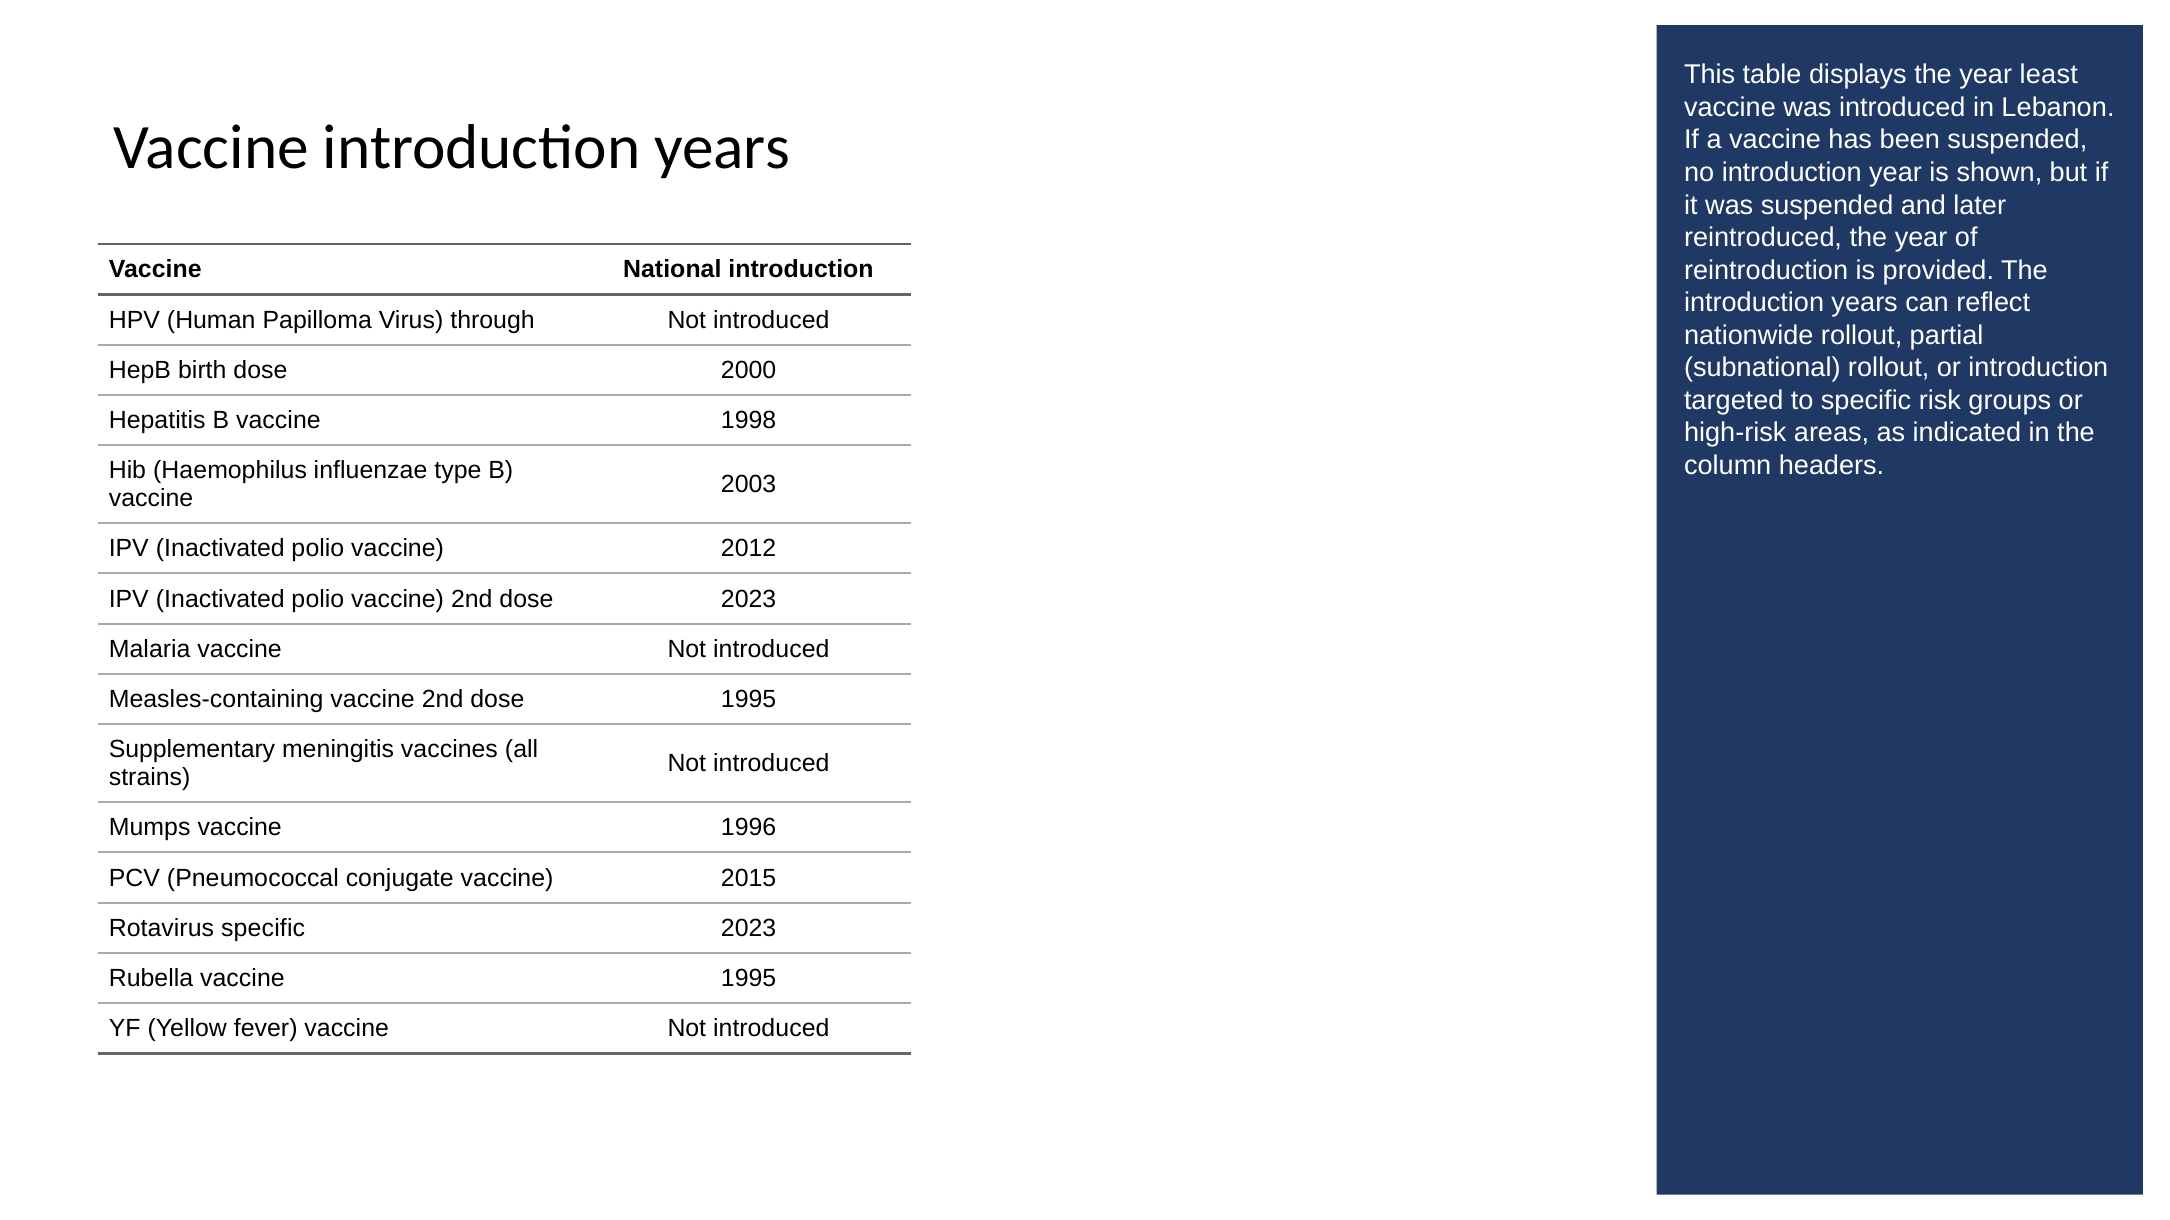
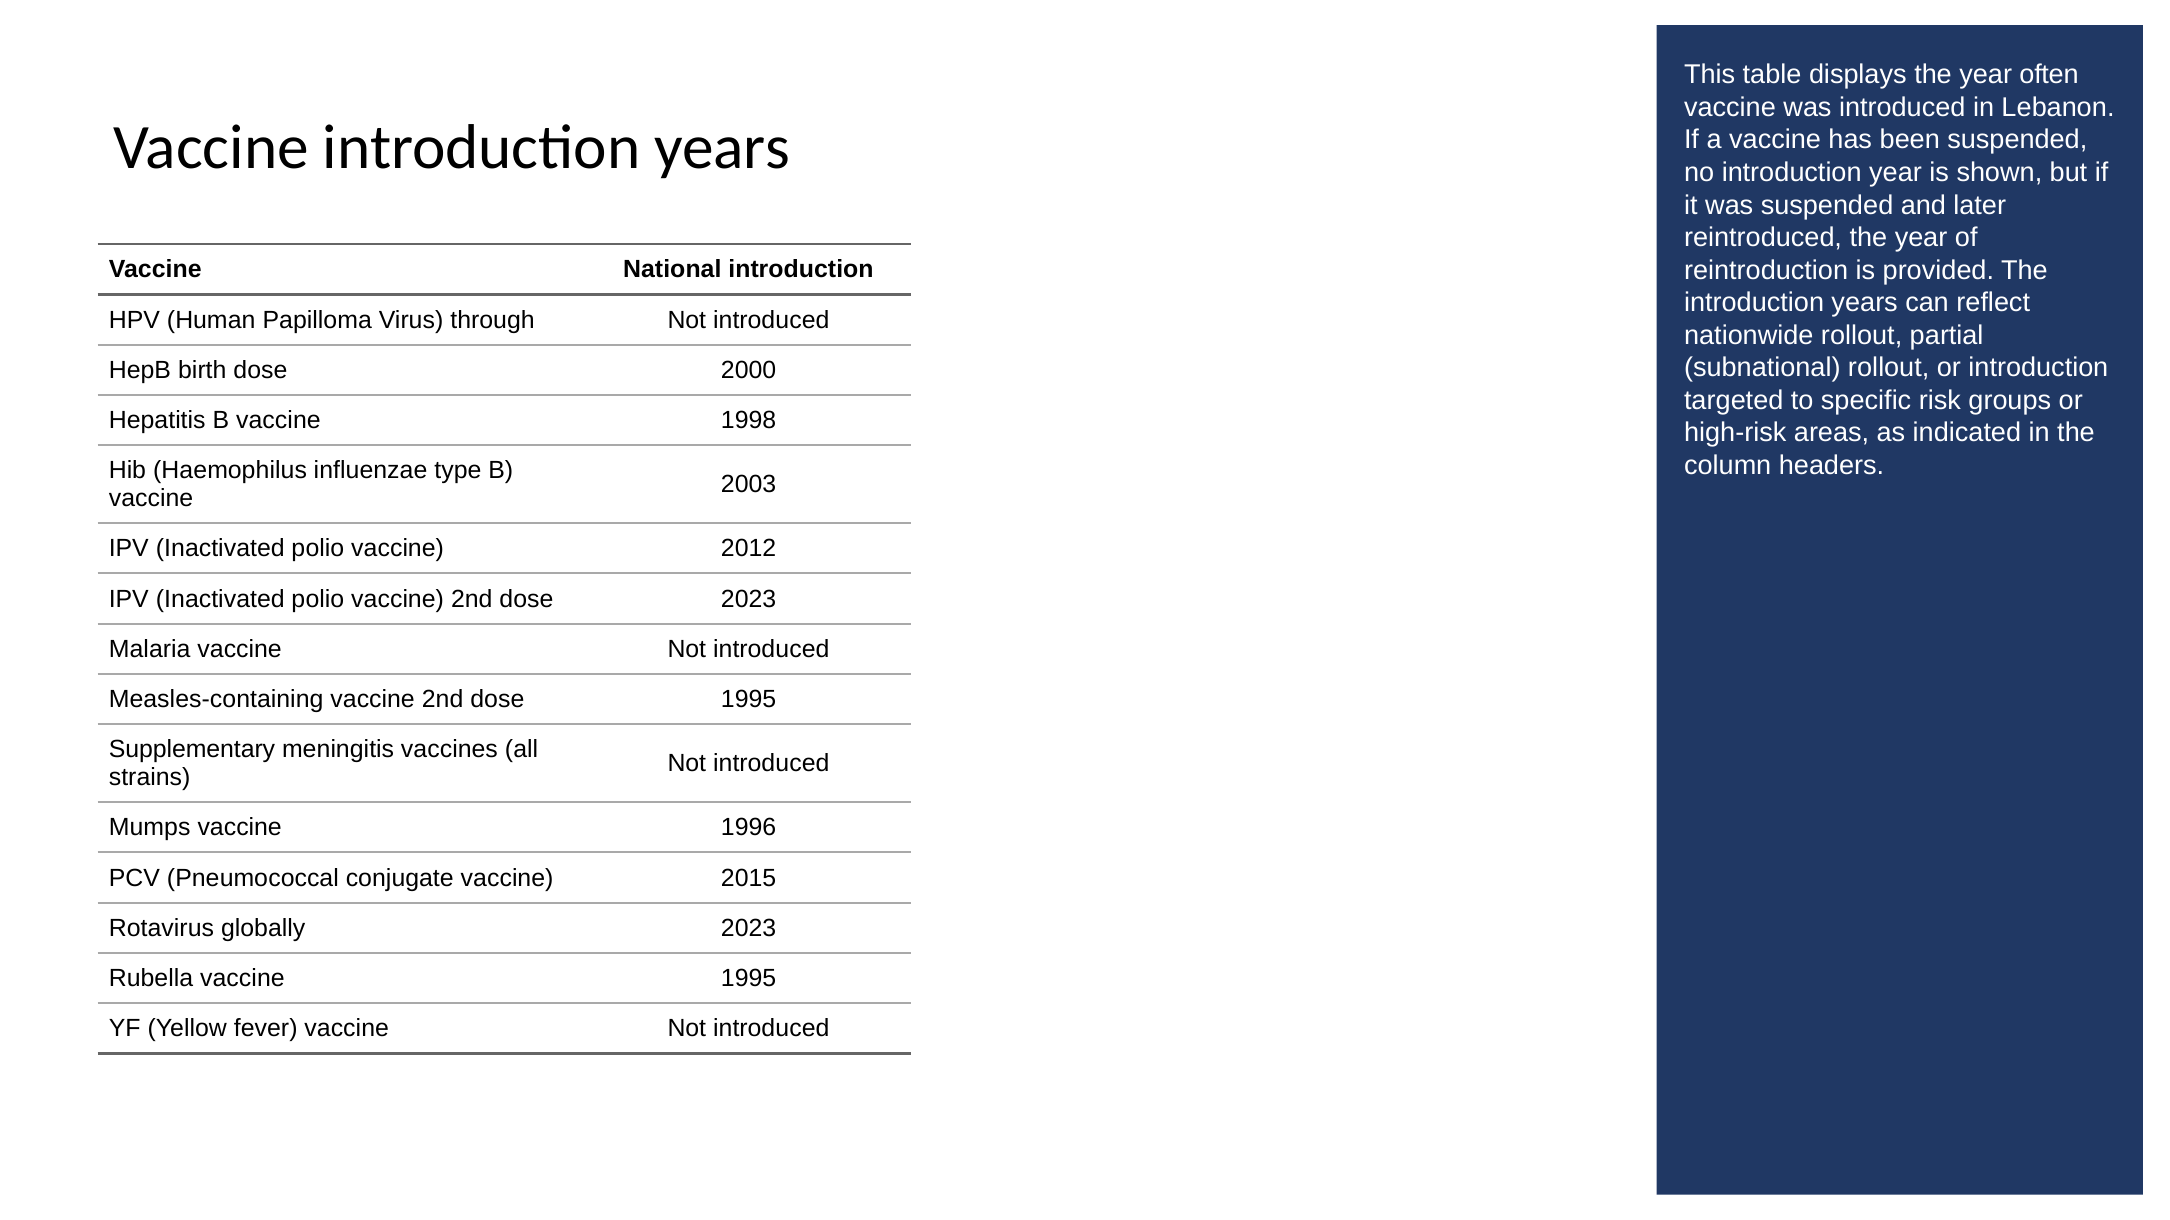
least: least -> often (2049, 75)
Rotavirus specific: specific -> globally (263, 929)
